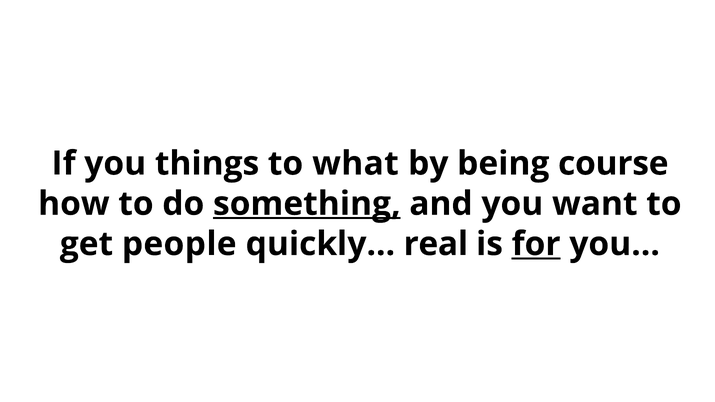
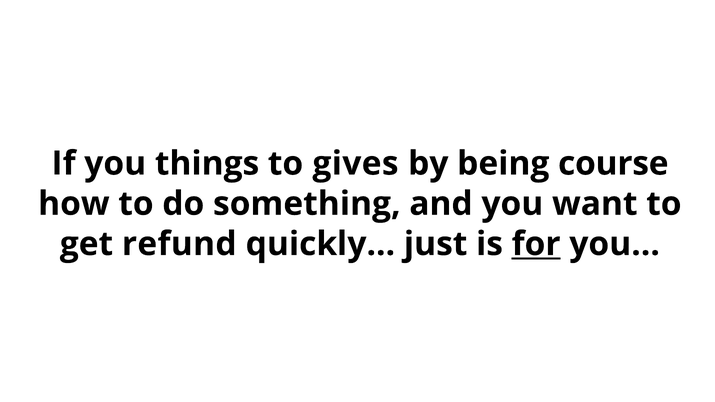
what: what -> gives (355, 164)
something underline: present -> none (307, 204)
people: people -> refund (179, 244)
real: real -> just (436, 244)
